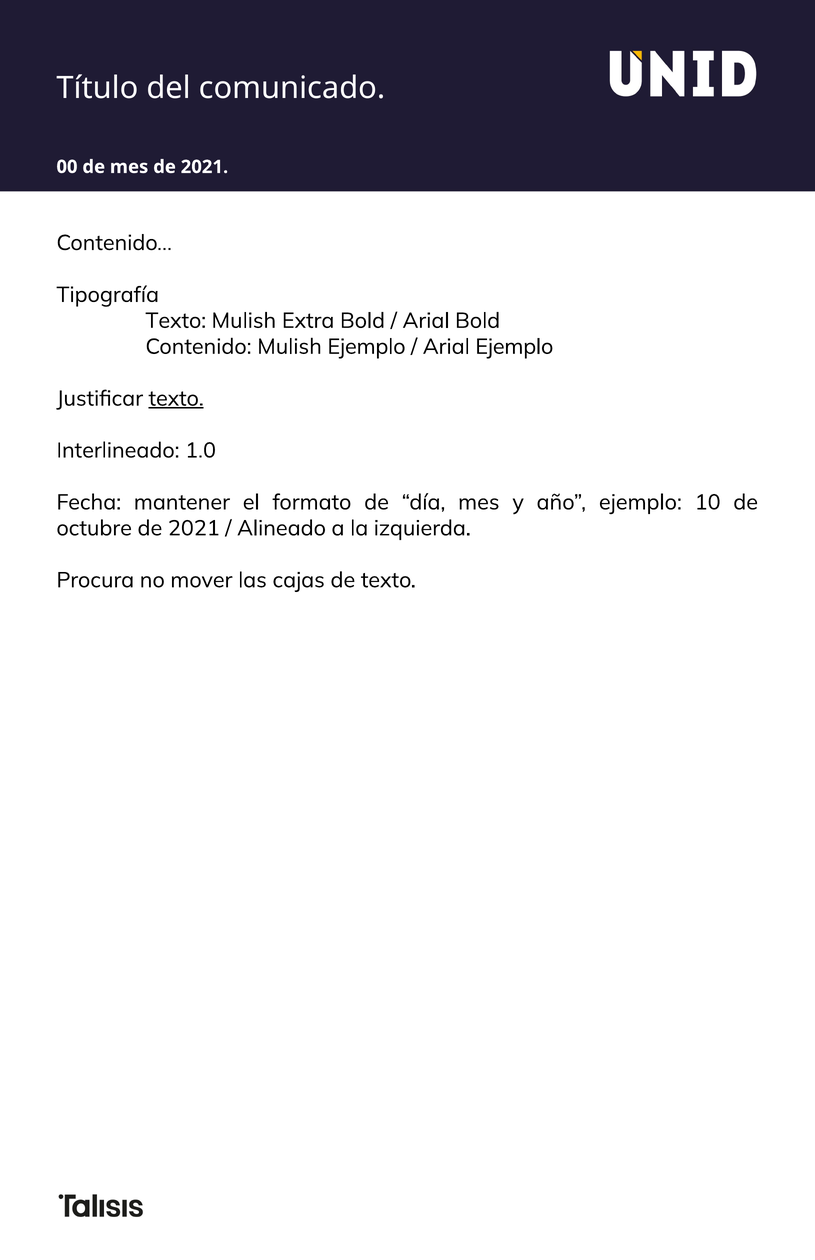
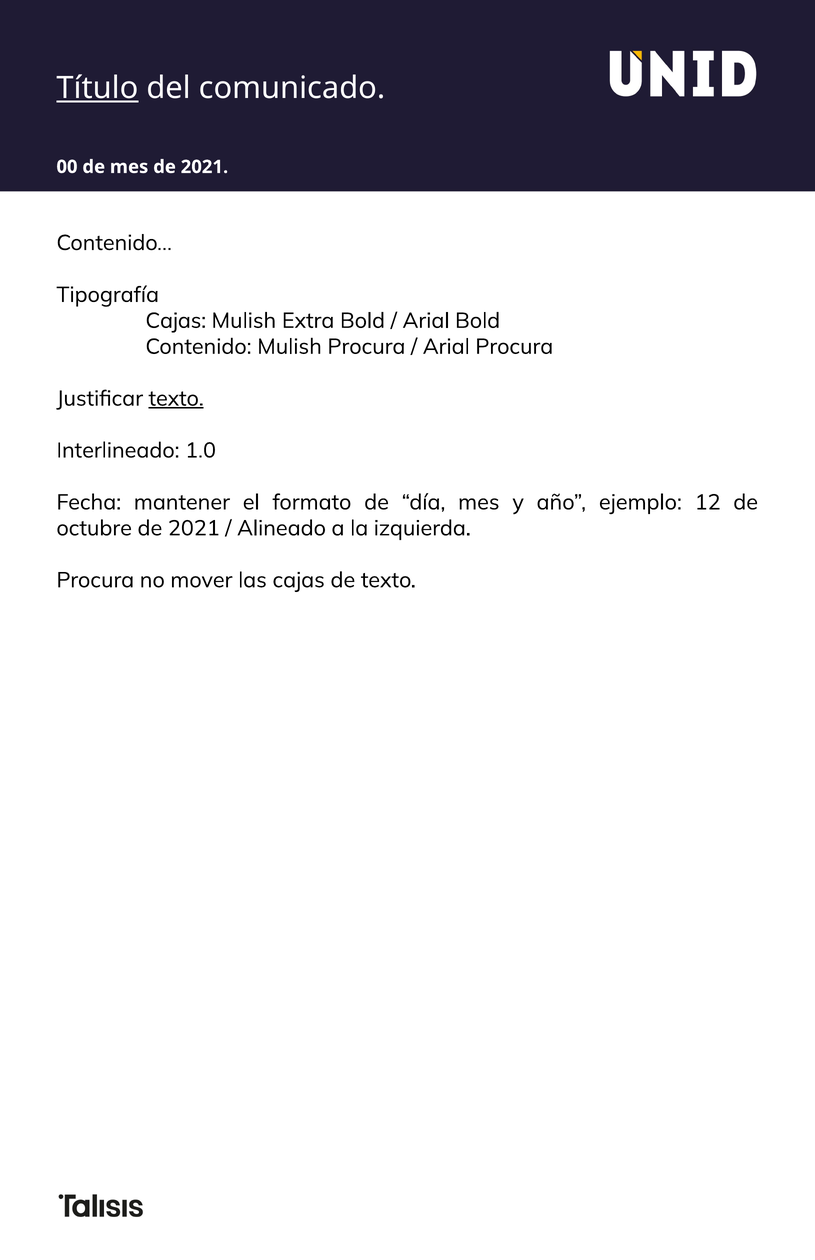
Título underline: none -> present (97, 88)
Texto: Texto -> Cajas (176, 321)
Mulish Ejemplo: Ejemplo -> Procura (366, 347)
Arial Ejemplo: Ejemplo -> Procura (514, 347)
10: 10 -> 12 (708, 502)
